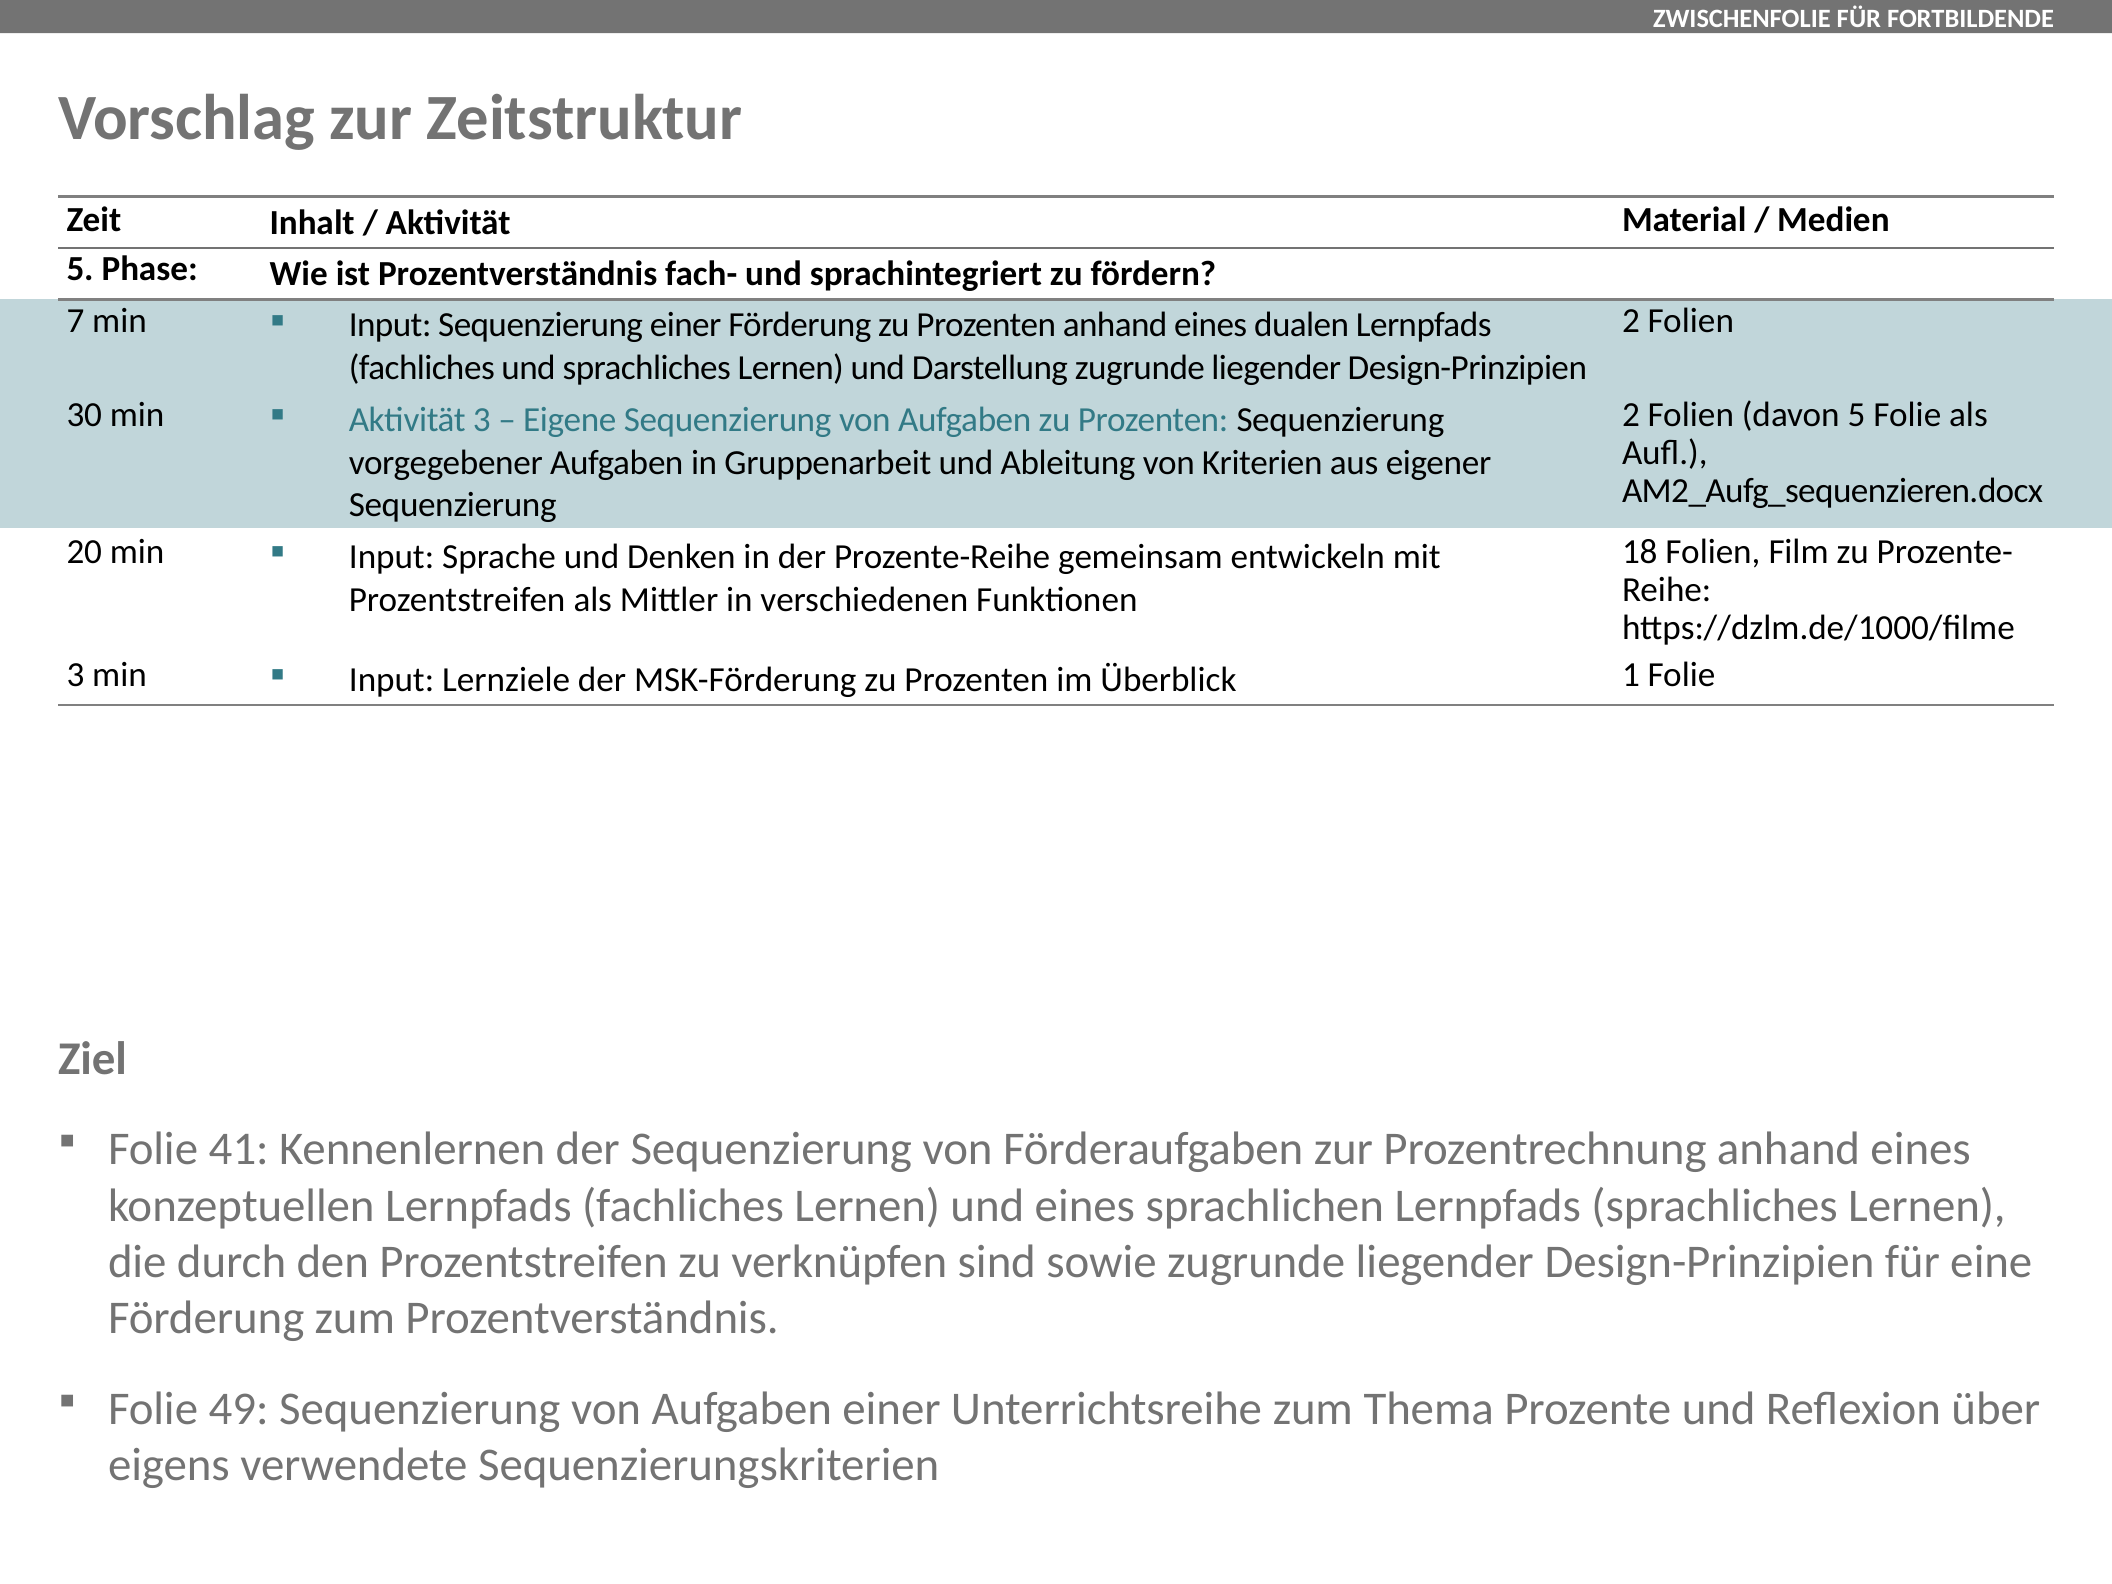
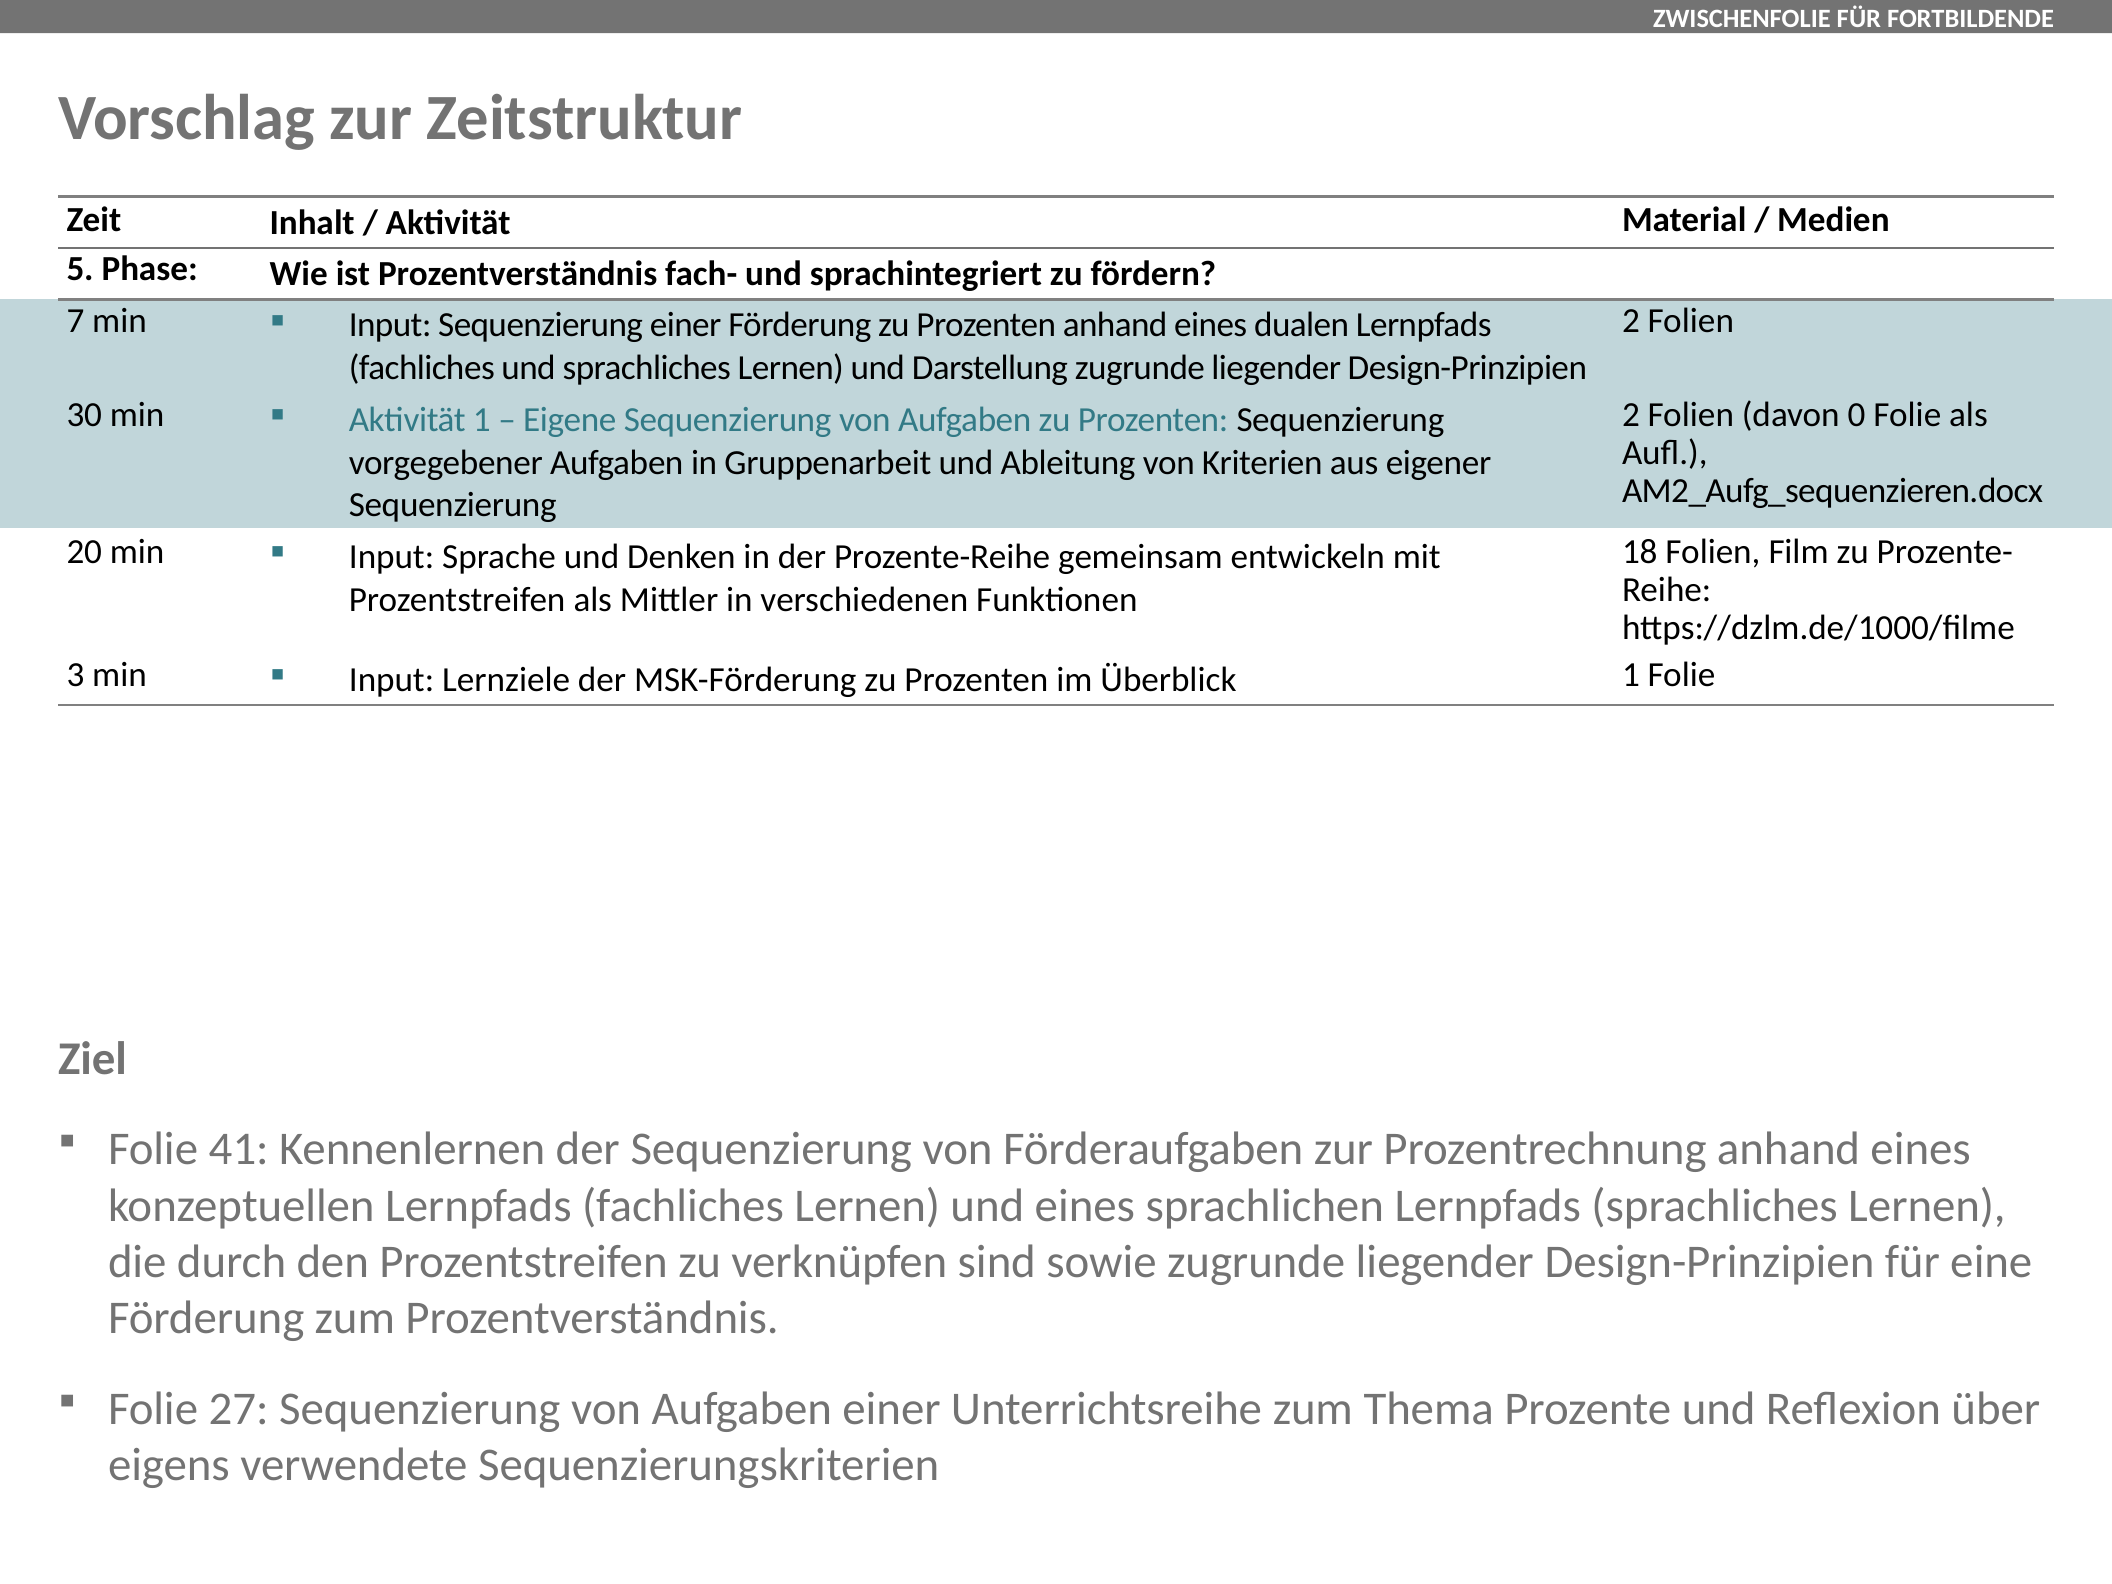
Aktivität 3: 3 -> 1 (482, 420)
davon 5: 5 -> 0 (1857, 415)
49: 49 -> 27 (239, 1409)
